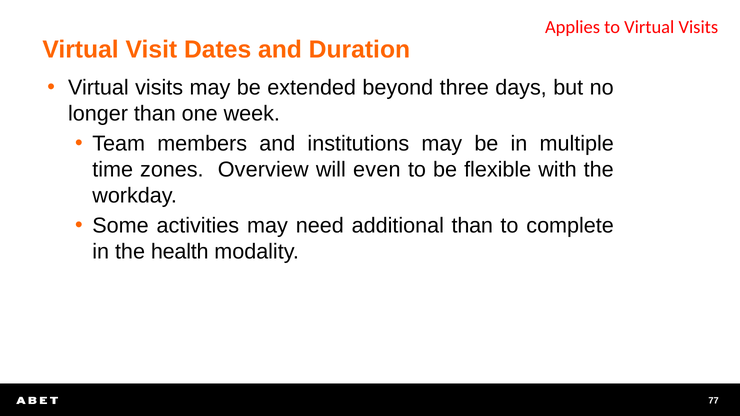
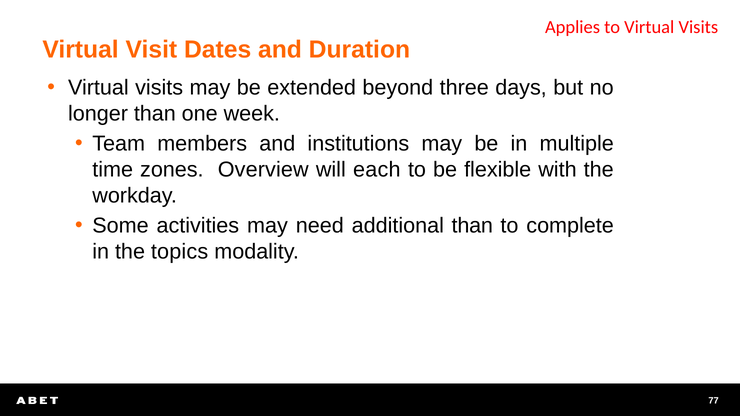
even: even -> each (377, 170)
health: health -> topics (180, 252)
